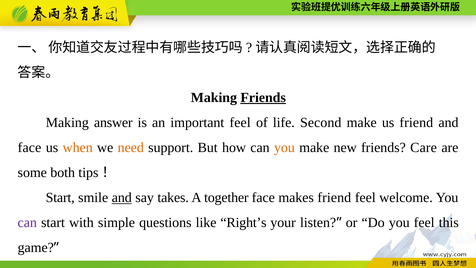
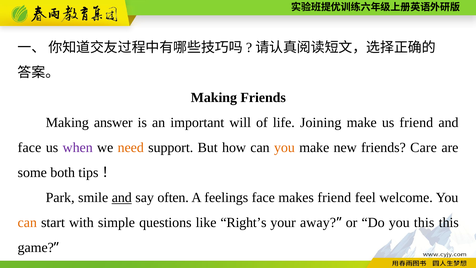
Friends underline: present -> none (263, 97)
important feel: feel -> will (240, 123)
Second: Second -> Joining (321, 123)
when colour: orange -> purple (78, 148)
Start: Start -> Park (60, 198)
takes: takes -> often (173, 198)
together: together -> feelings (226, 198)
can colour: purple -> orange (27, 223)
listen: listen -> away (318, 223)
you feel: feel -> this (424, 223)
